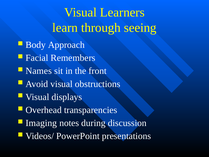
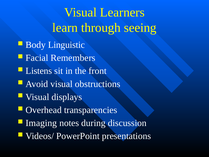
Approach: Approach -> Linguistic (66, 45)
Names: Names -> Listens (39, 71)
